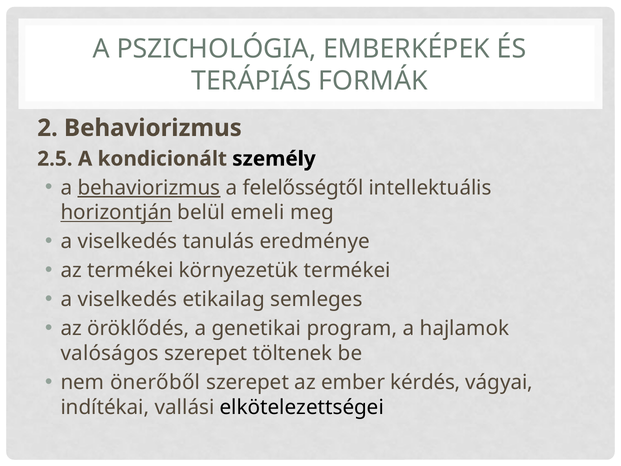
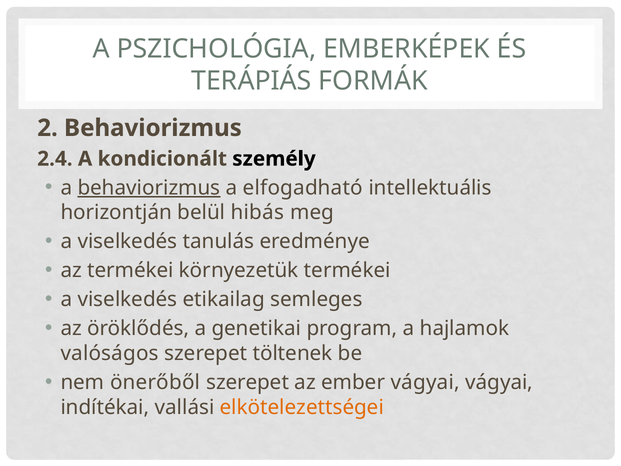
2.5: 2.5 -> 2.4 (55, 159)
felelősségtől: felelősségtől -> elfogadható (303, 188)
horizontján underline: present -> none (116, 213)
emeli: emeli -> hibás (258, 213)
ember kérdés: kérdés -> vágyai (425, 382)
elkötelezettségei colour: black -> orange (302, 407)
